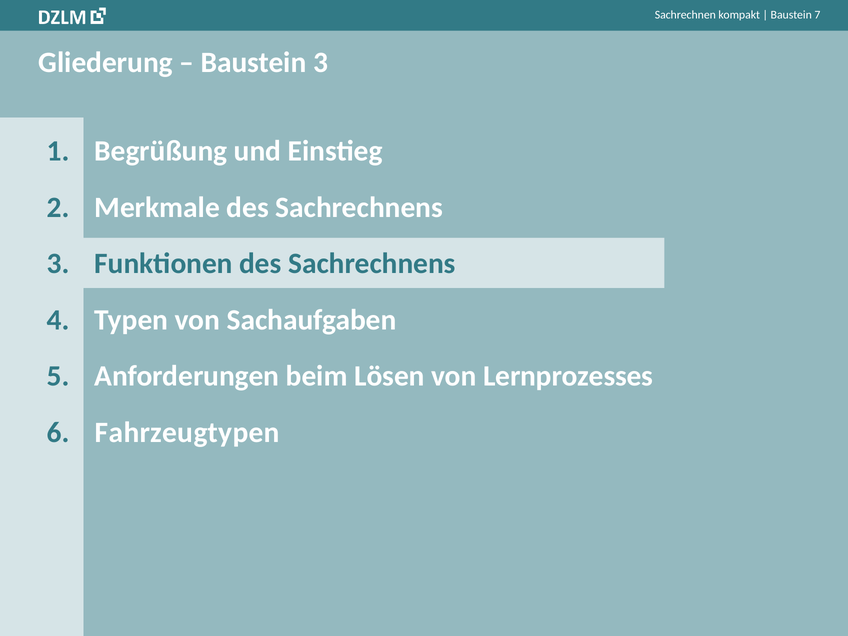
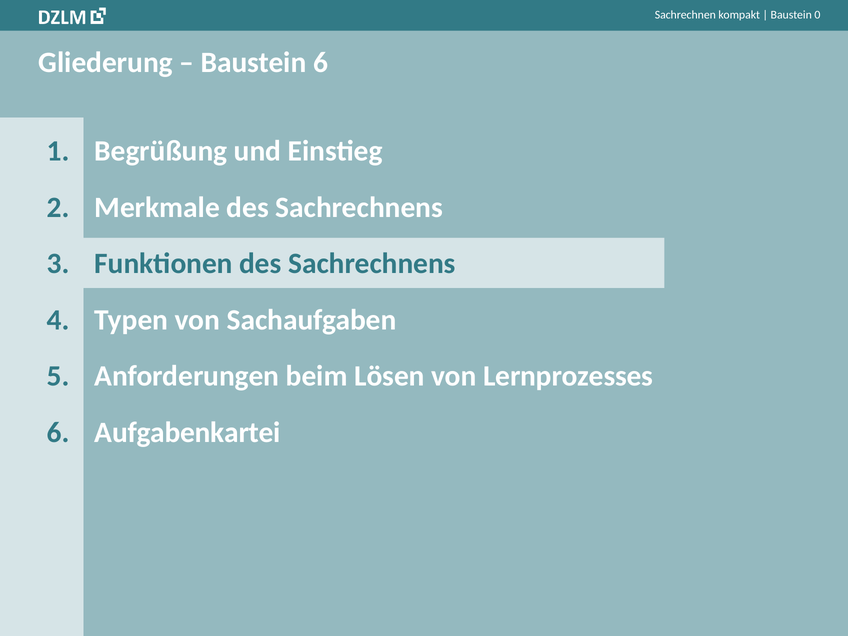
7: 7 -> 0 (817, 15)
Baustein 3: 3 -> 6 (321, 63)
Fahrzeugtypen: Fahrzeugtypen -> Aufgabenkartei (188, 432)
